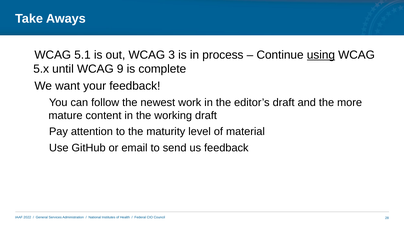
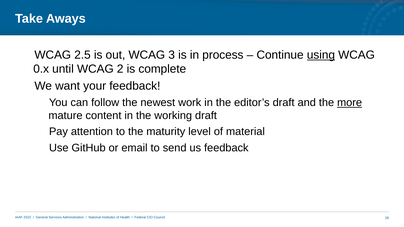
5.1: 5.1 -> 2.5 (82, 55)
5.x: 5.x -> 0.x (41, 69)
9: 9 -> 2 (120, 69)
more underline: none -> present (350, 103)
